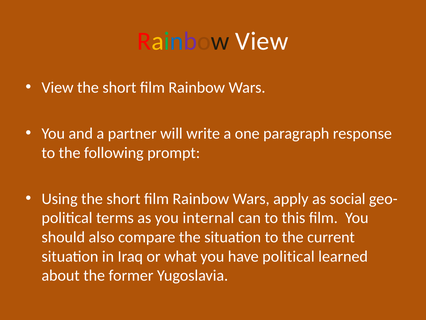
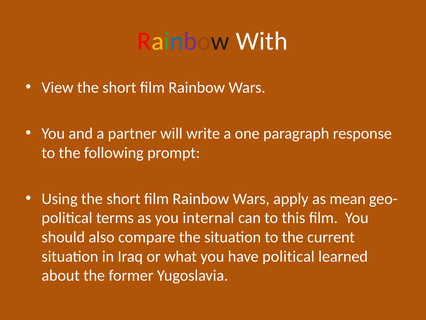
Rainbow View: View -> With (262, 41)
social: social -> mean (348, 198)
